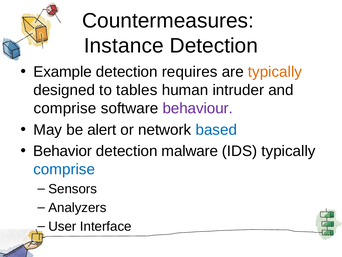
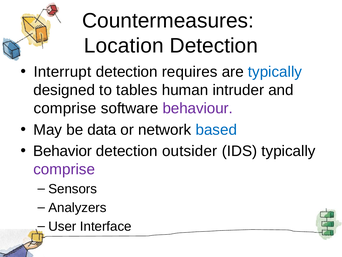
Instance: Instance -> Location (124, 46)
Example: Example -> Interrupt (62, 72)
typically colour: orange -> blue (275, 72)
alert: alert -> data (102, 130)
malware: malware -> outsider (190, 151)
comprise colour: blue -> purple (64, 169)
